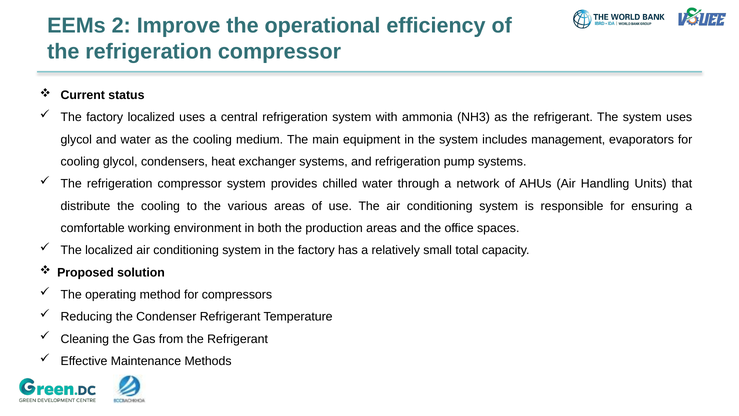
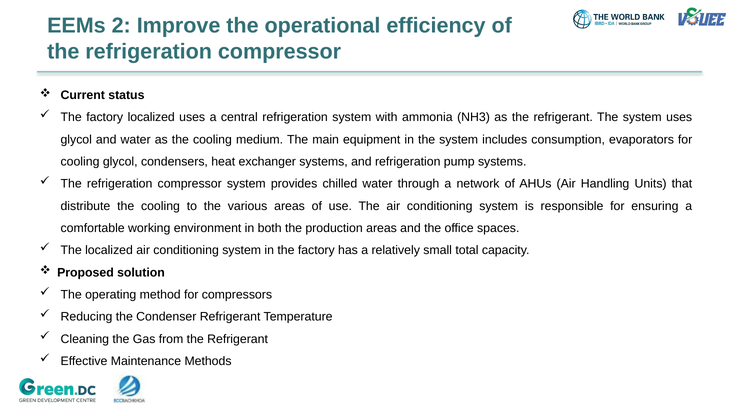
management: management -> consumption (568, 139)
